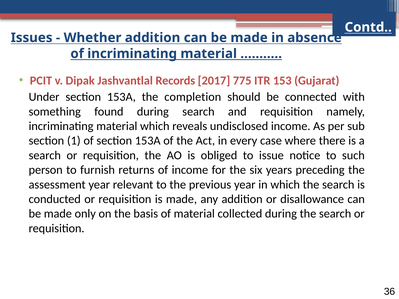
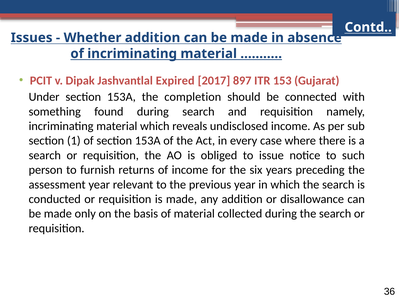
Records: Records -> Expired (175, 81)
775: 775 -> 897 (242, 81)
